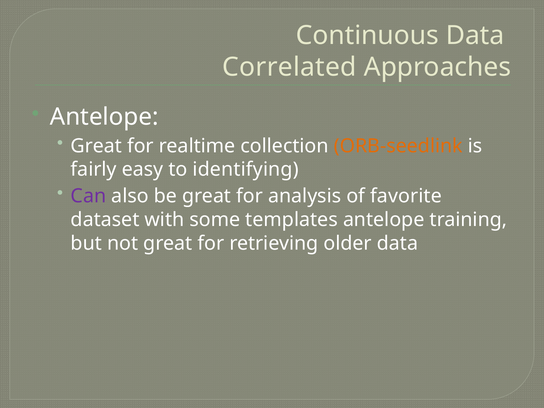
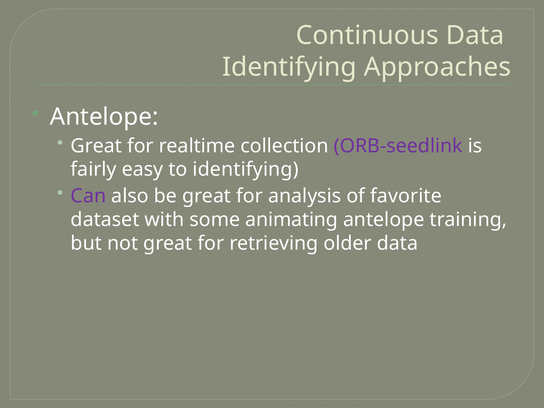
Correlated: Correlated -> Identifying (290, 67)
ORB-seedlink colour: orange -> purple (398, 146)
templates: templates -> animating (292, 220)
